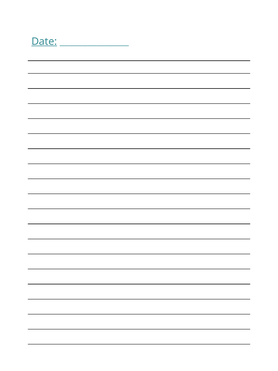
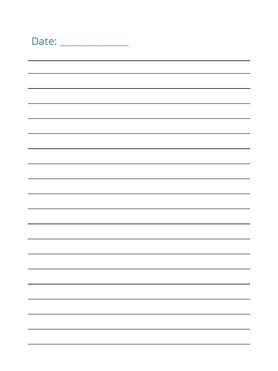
Date underline: present -> none (44, 41)
